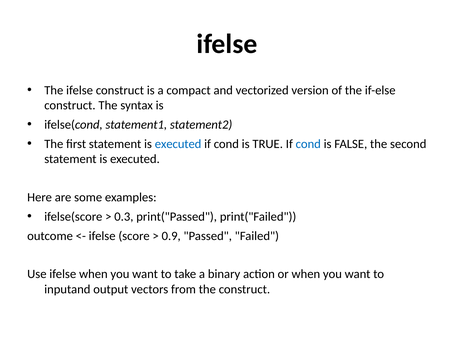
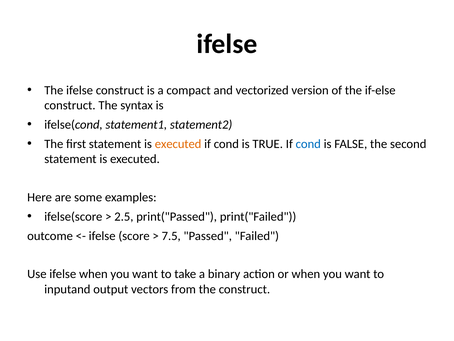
executed colour: blue -> orange (178, 144)
0.3: 0.3 -> 2.5 (124, 216)
0.9: 0.9 -> 7.5 (171, 236)
